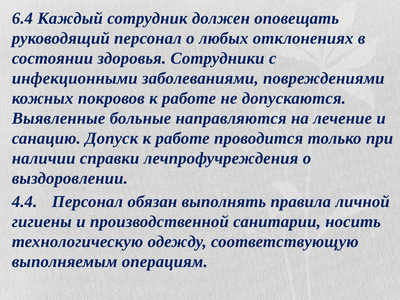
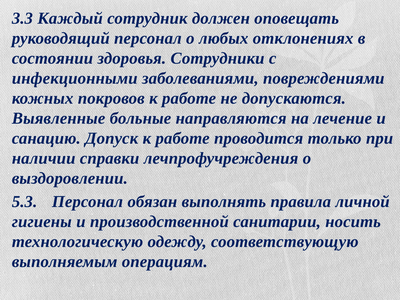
6.4: 6.4 -> 3.3 (22, 18)
4.4: 4.4 -> 5.3 (25, 202)
